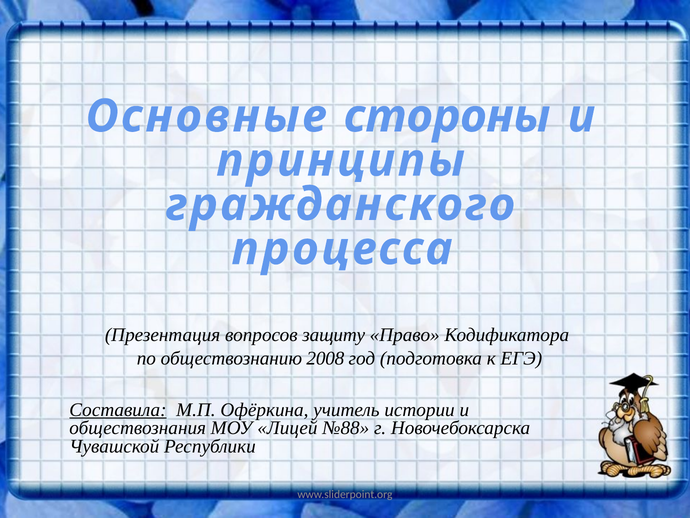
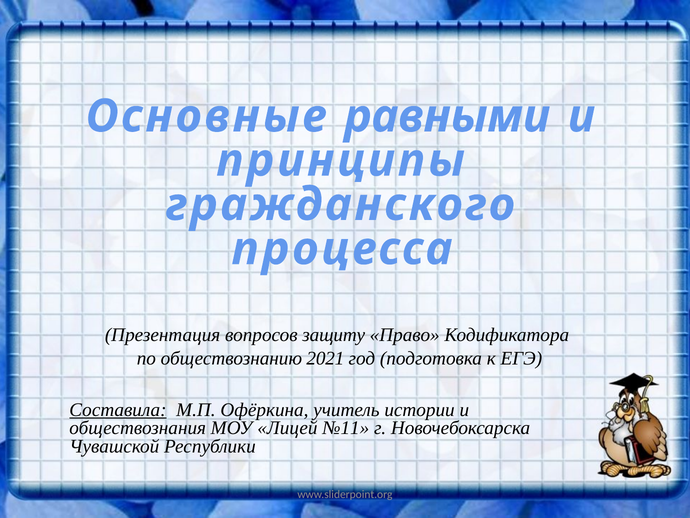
стороны: стороны -> равными (447, 116)
2008: 2008 -> 2021 (325, 358)
№88: №88 -> №11 (346, 428)
